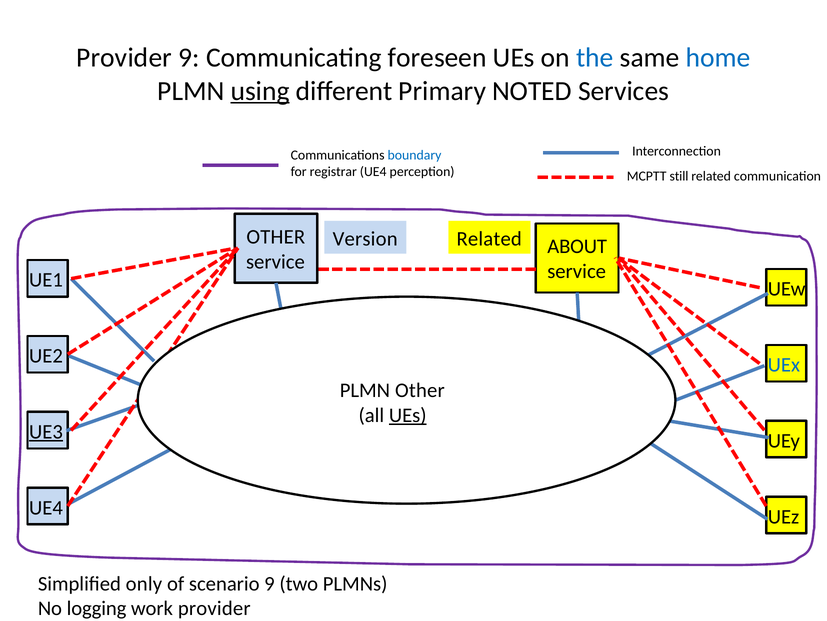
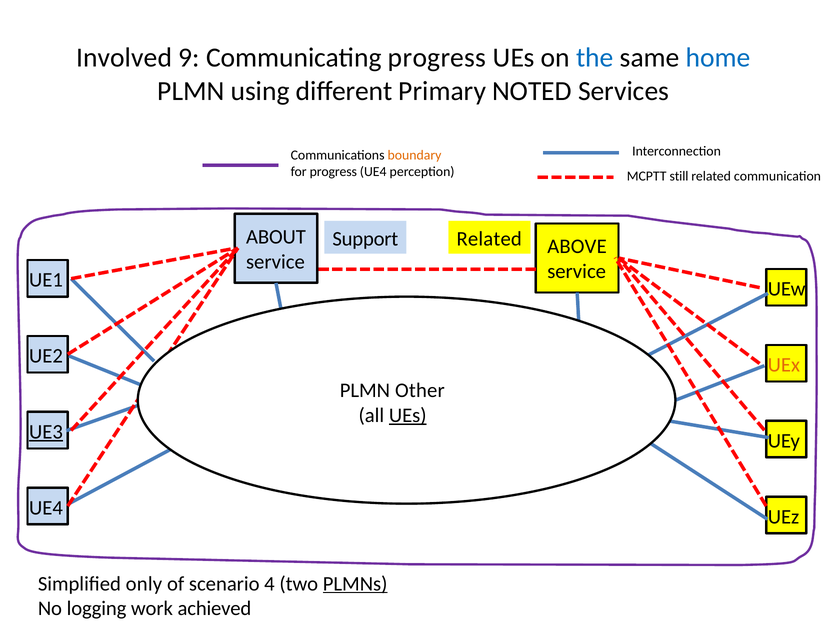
Provider: Provider -> Involved (124, 58)
Communicating foreseen: foreseen -> progress (437, 58)
using underline: present -> none (260, 91)
boundary colour: blue -> orange (415, 155)
for registrar: registrar -> progress (333, 171)
OTHER: OTHER -> ABOUT (276, 237)
Version: Version -> Support (365, 238)
ABOUT: ABOUT -> ABOVE (577, 246)
UEx colour: blue -> orange (784, 365)
scenario 9: 9 -> 4 (269, 583)
PLMNs underline: none -> present (355, 583)
work provider: provider -> achieved (214, 608)
